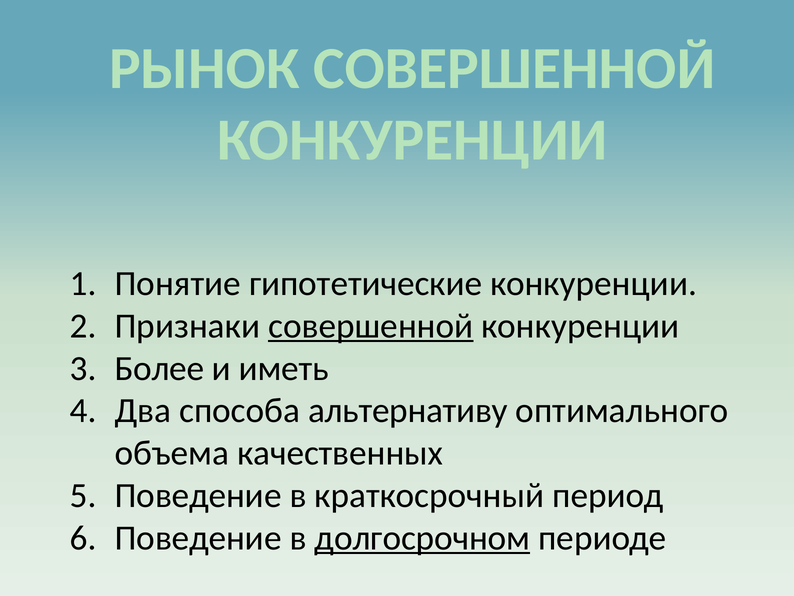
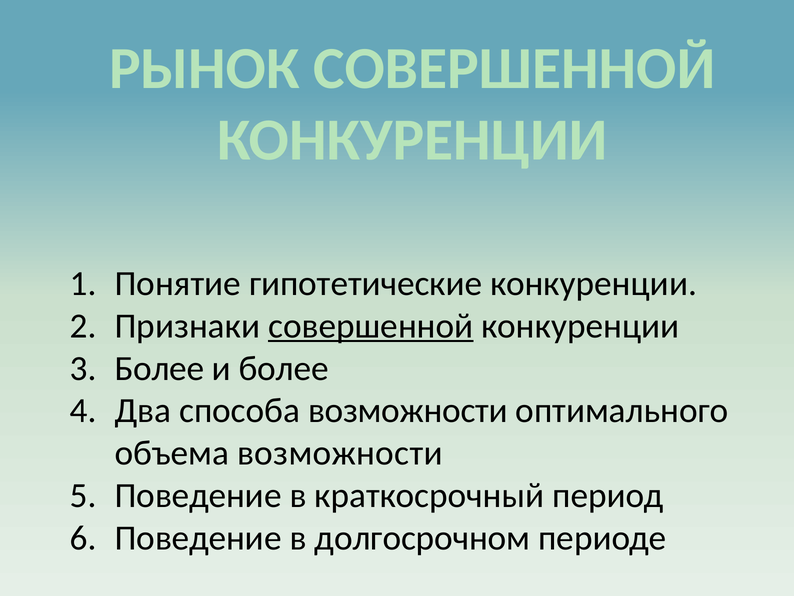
и иметь: иметь -> более (284, 368)
способа альтернативу: альтернативу -> возможности (408, 410)
объема качественных: качественных -> возможности (340, 453)
долгосрочном underline: present -> none (422, 537)
